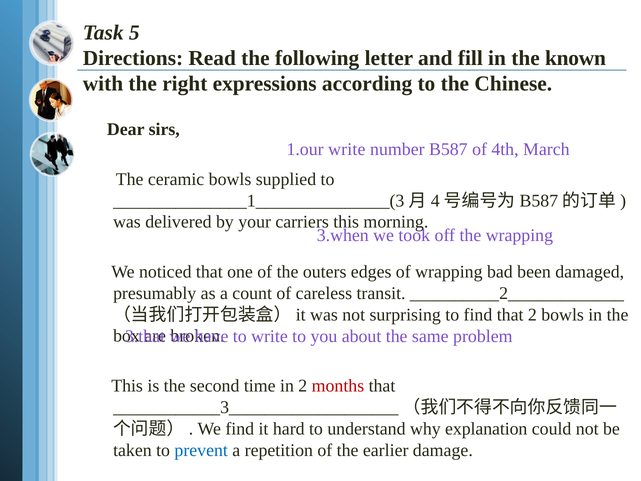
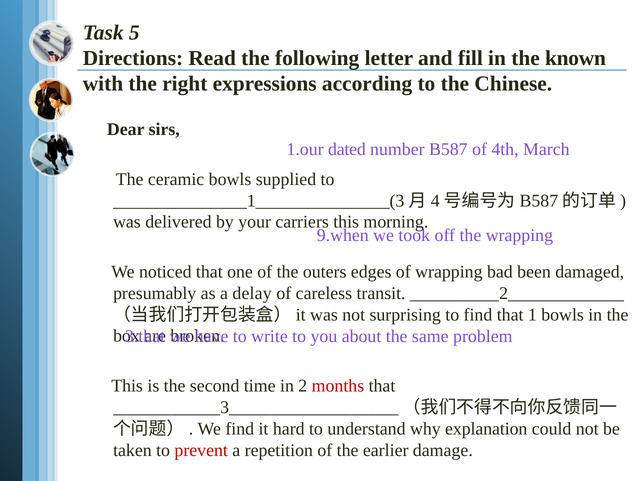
1.our write: write -> dated (347, 149)
3.when: 3.when -> 9.when (343, 235)
count: count -> delay (252, 293)
that 2: 2 -> 1 (532, 315)
prevent colour: blue -> red (201, 450)
